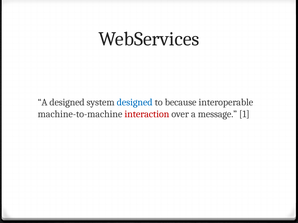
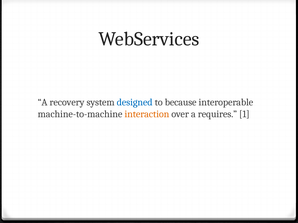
A designed: designed -> recovery (67, 102)
interaction colour: red -> orange (147, 114)
message: message -> requires (217, 114)
